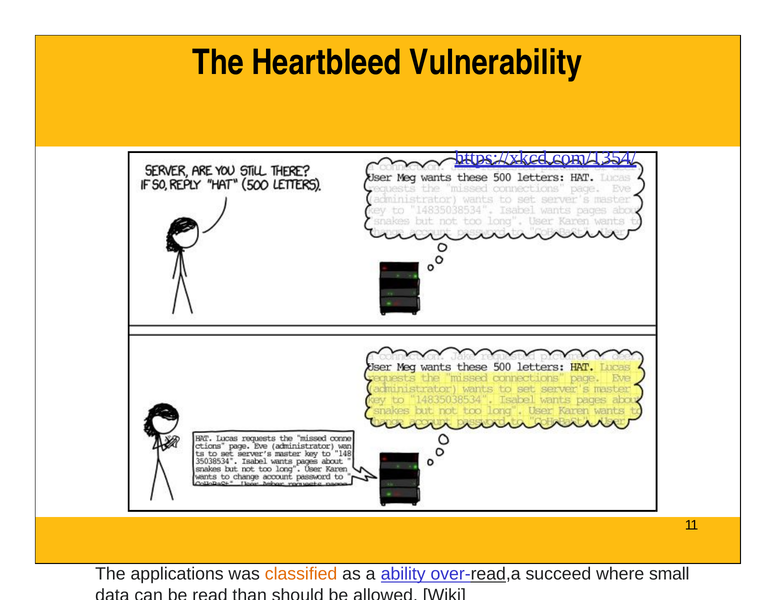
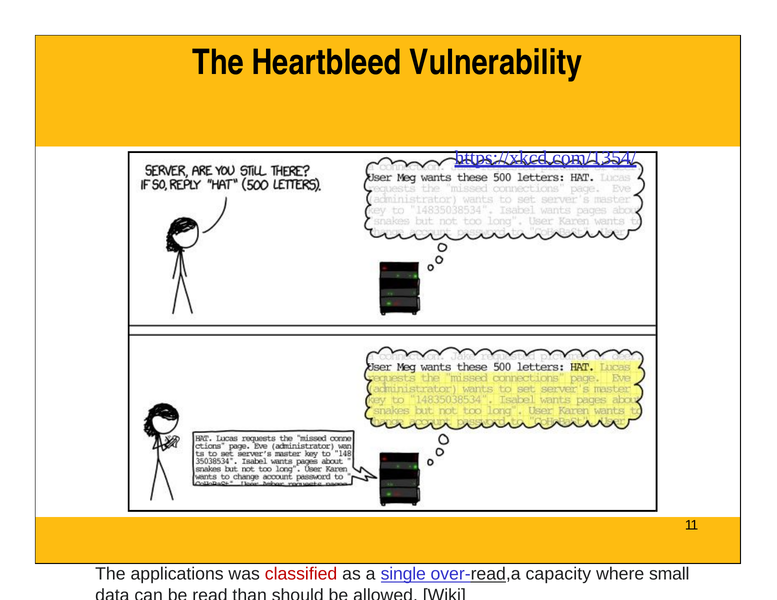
classified colour: orange -> red (301, 574)
ability: ability -> single (403, 574)
succeed: succeed -> capacity (558, 574)
